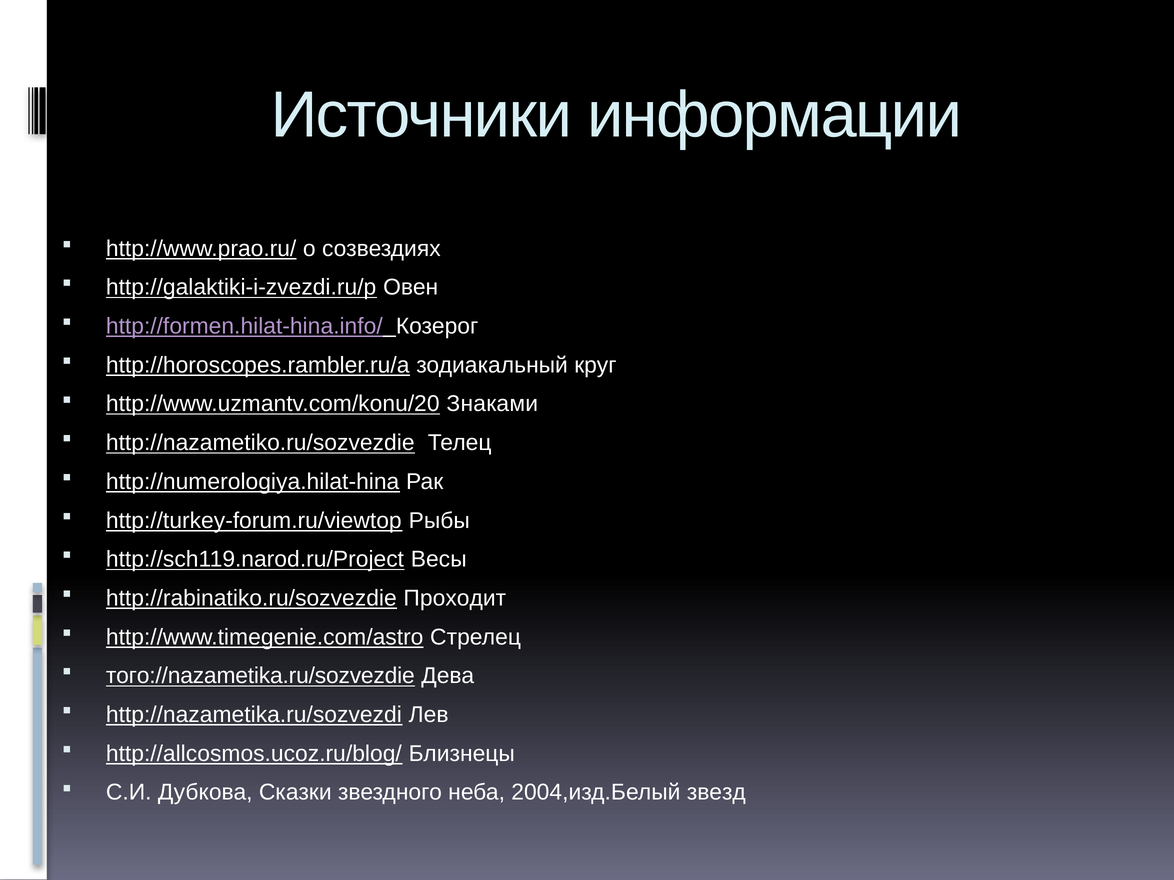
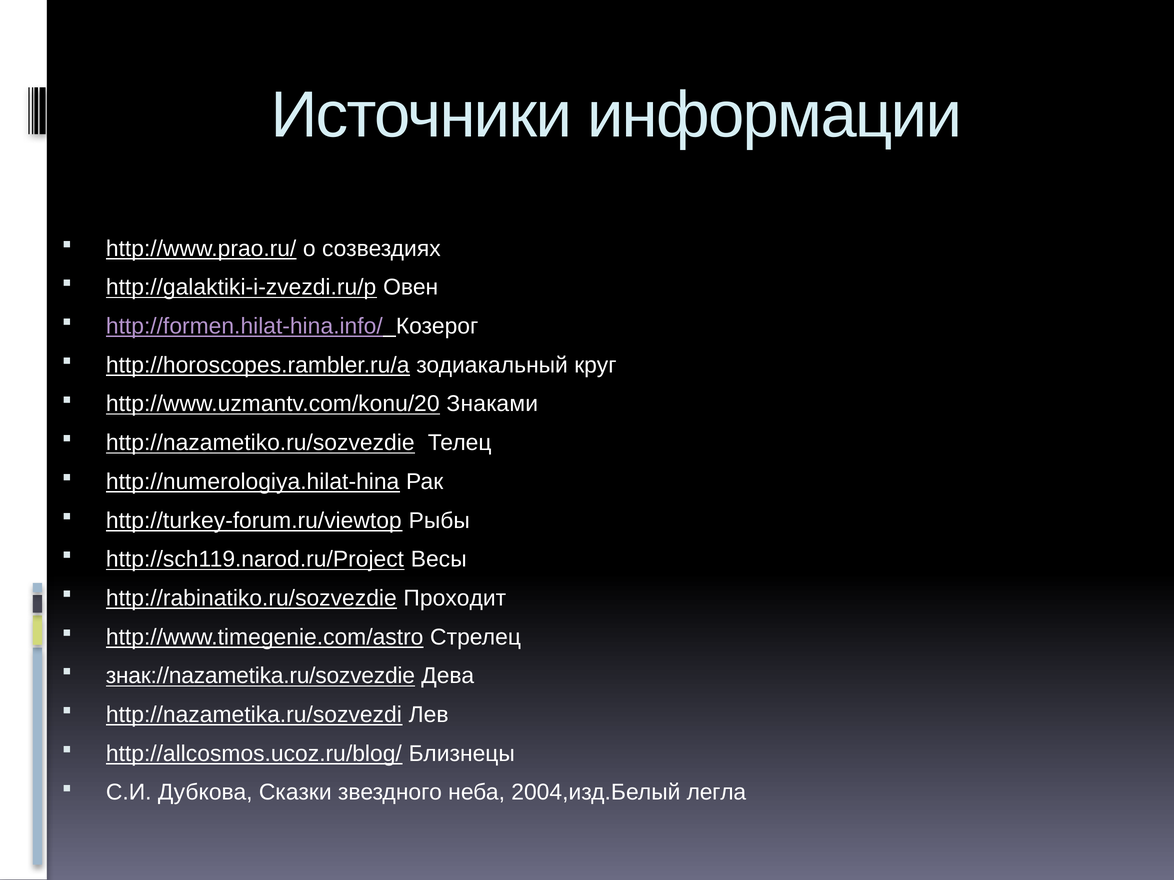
того://nazametika.ru/sozvezdie: того://nazametika.ru/sozvezdie -> знак://nazametika.ru/sozvezdie (260, 676)
звезд: звезд -> легла (716, 793)
